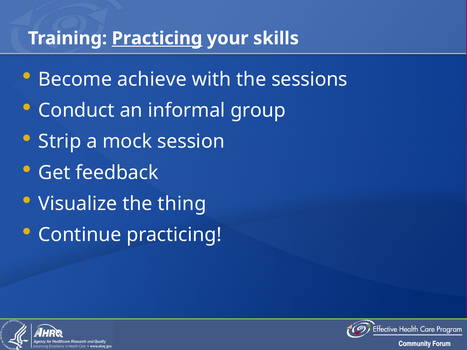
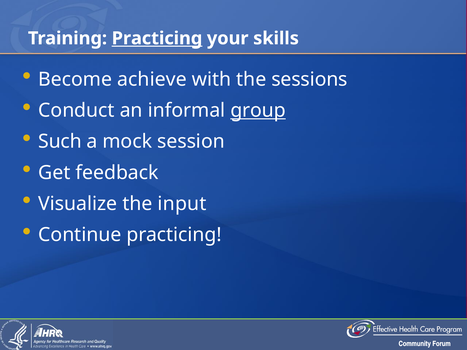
group underline: none -> present (258, 110)
Strip: Strip -> Such (60, 142)
thing: thing -> input (182, 204)
